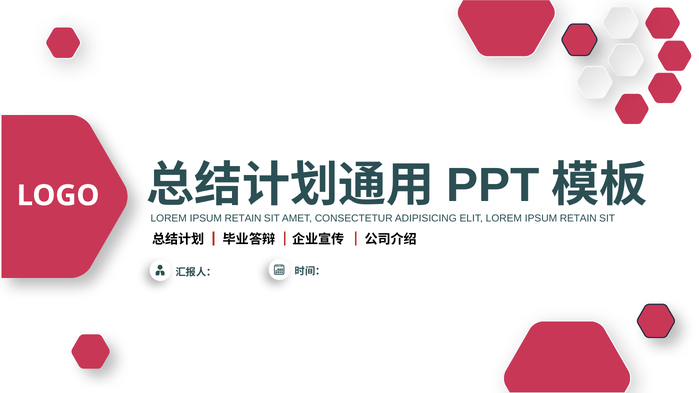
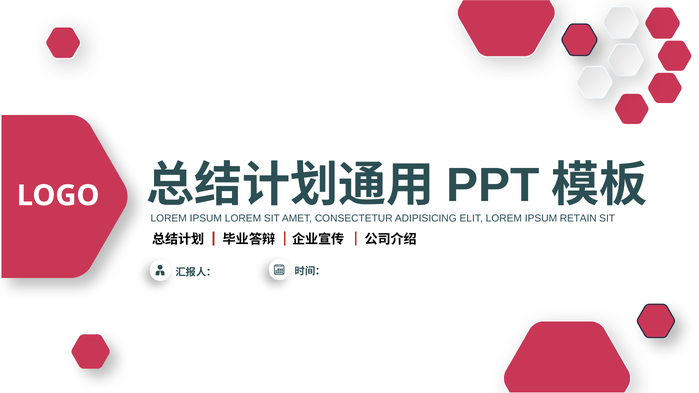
RETAIN: RETAIN -> LOREM (243, 218)
